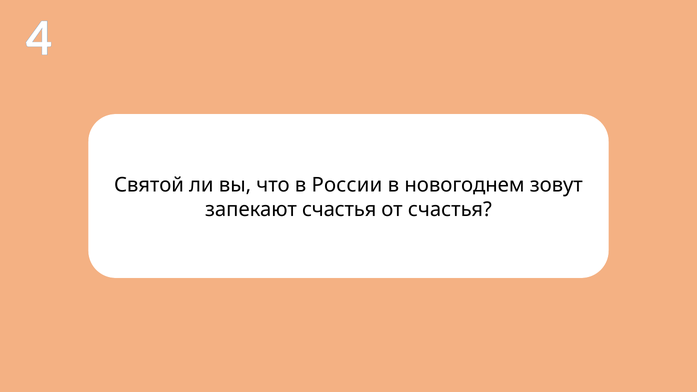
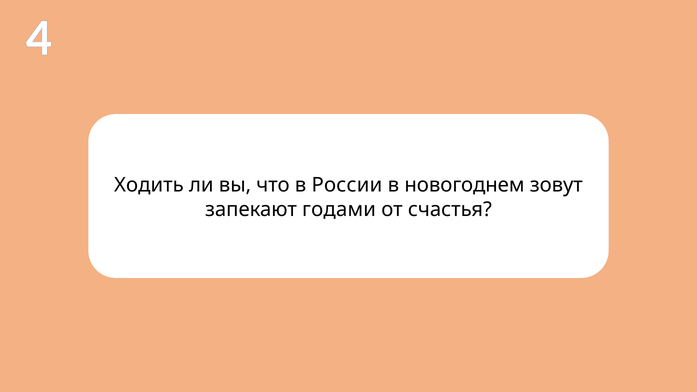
Святой: Святой -> Ходить (149, 185)
запекают счастья: счастья -> годами (339, 210)
